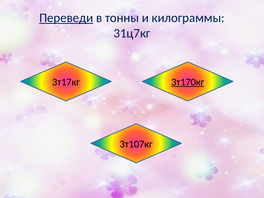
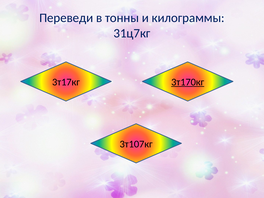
Переведи underline: present -> none (66, 18)
